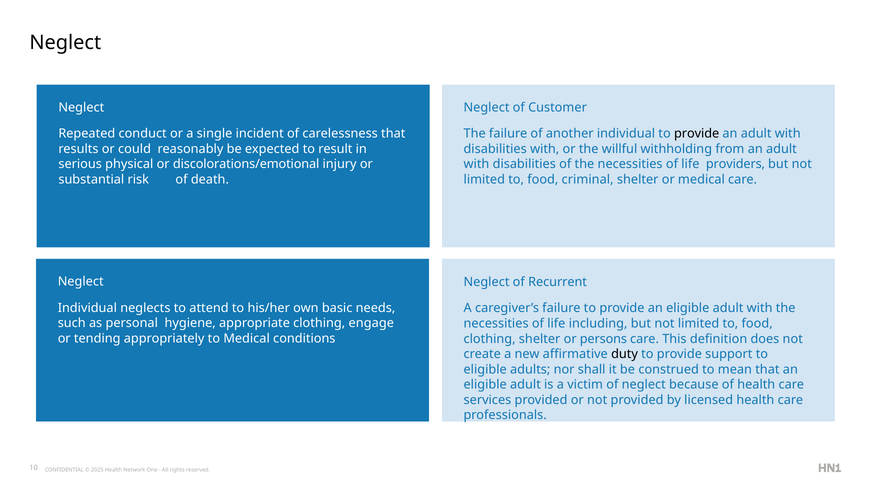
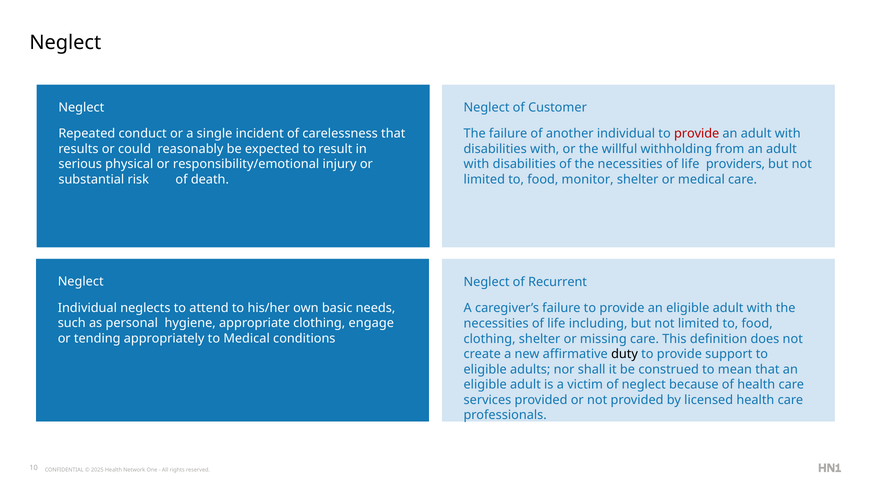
provide colour: black -> red (697, 133)
discolorations/emotional: discolorations/emotional -> responsibility/emotional (246, 164)
criminal: criminal -> monitor (588, 179)
persons: persons -> missing (603, 339)
